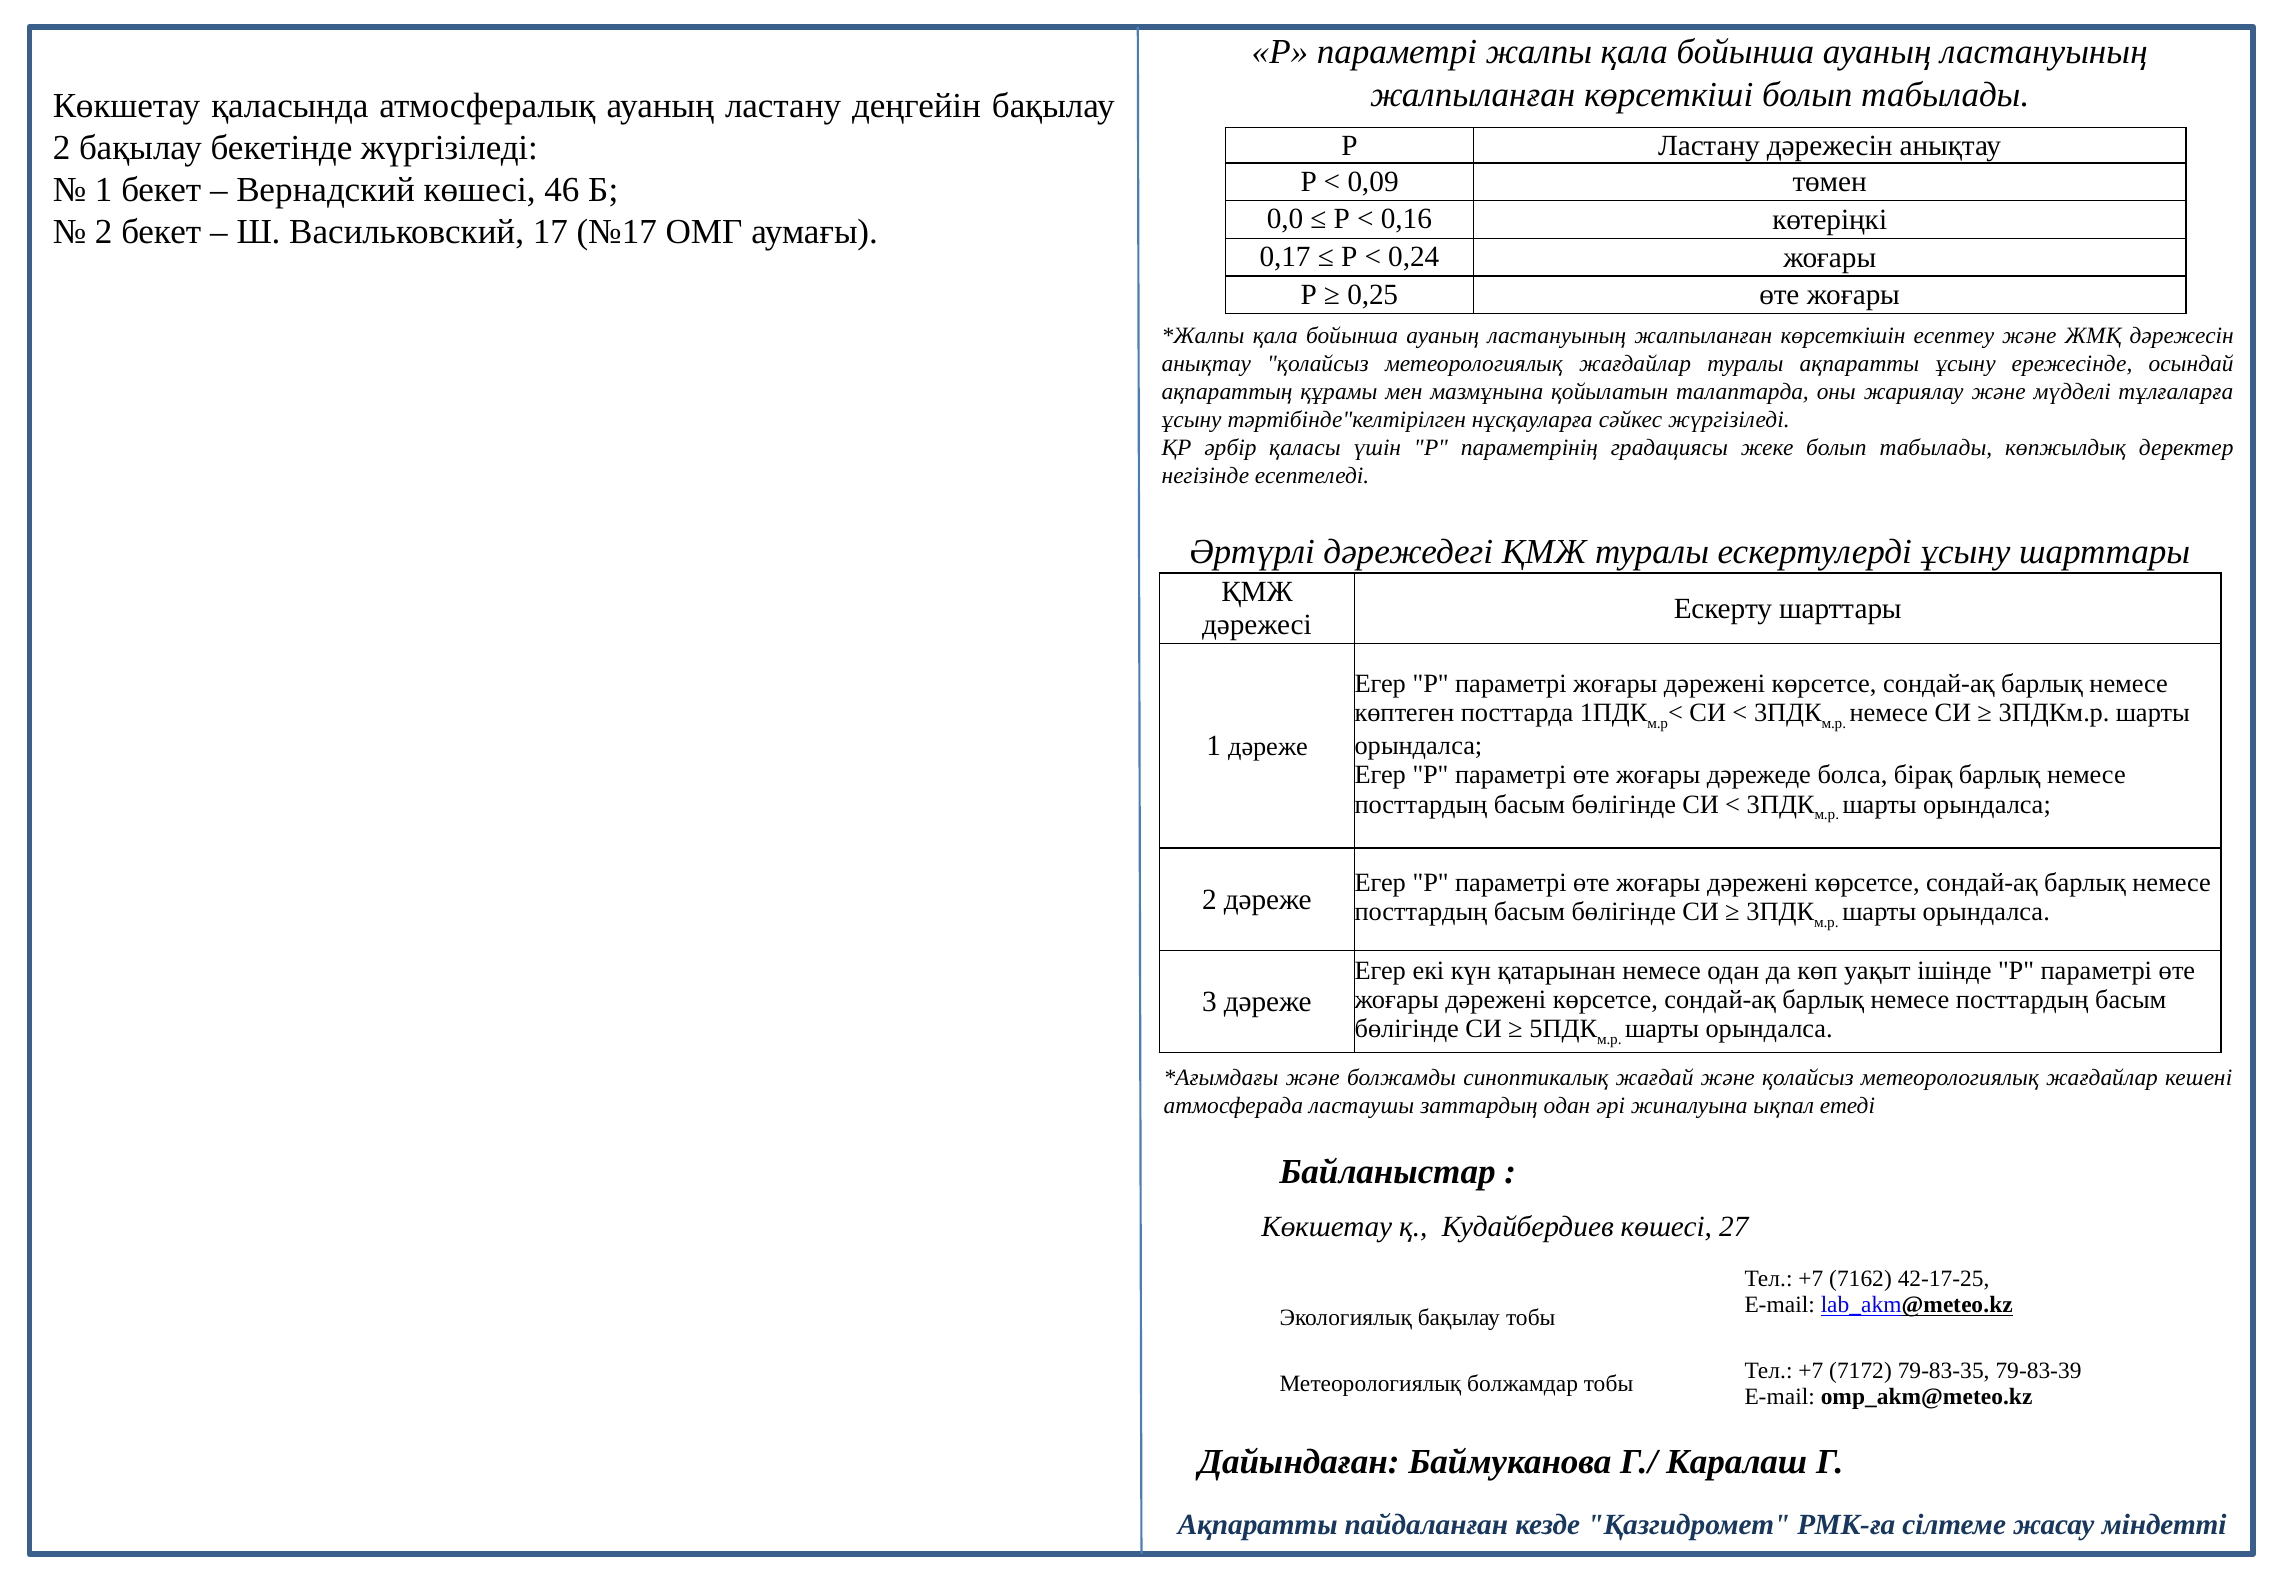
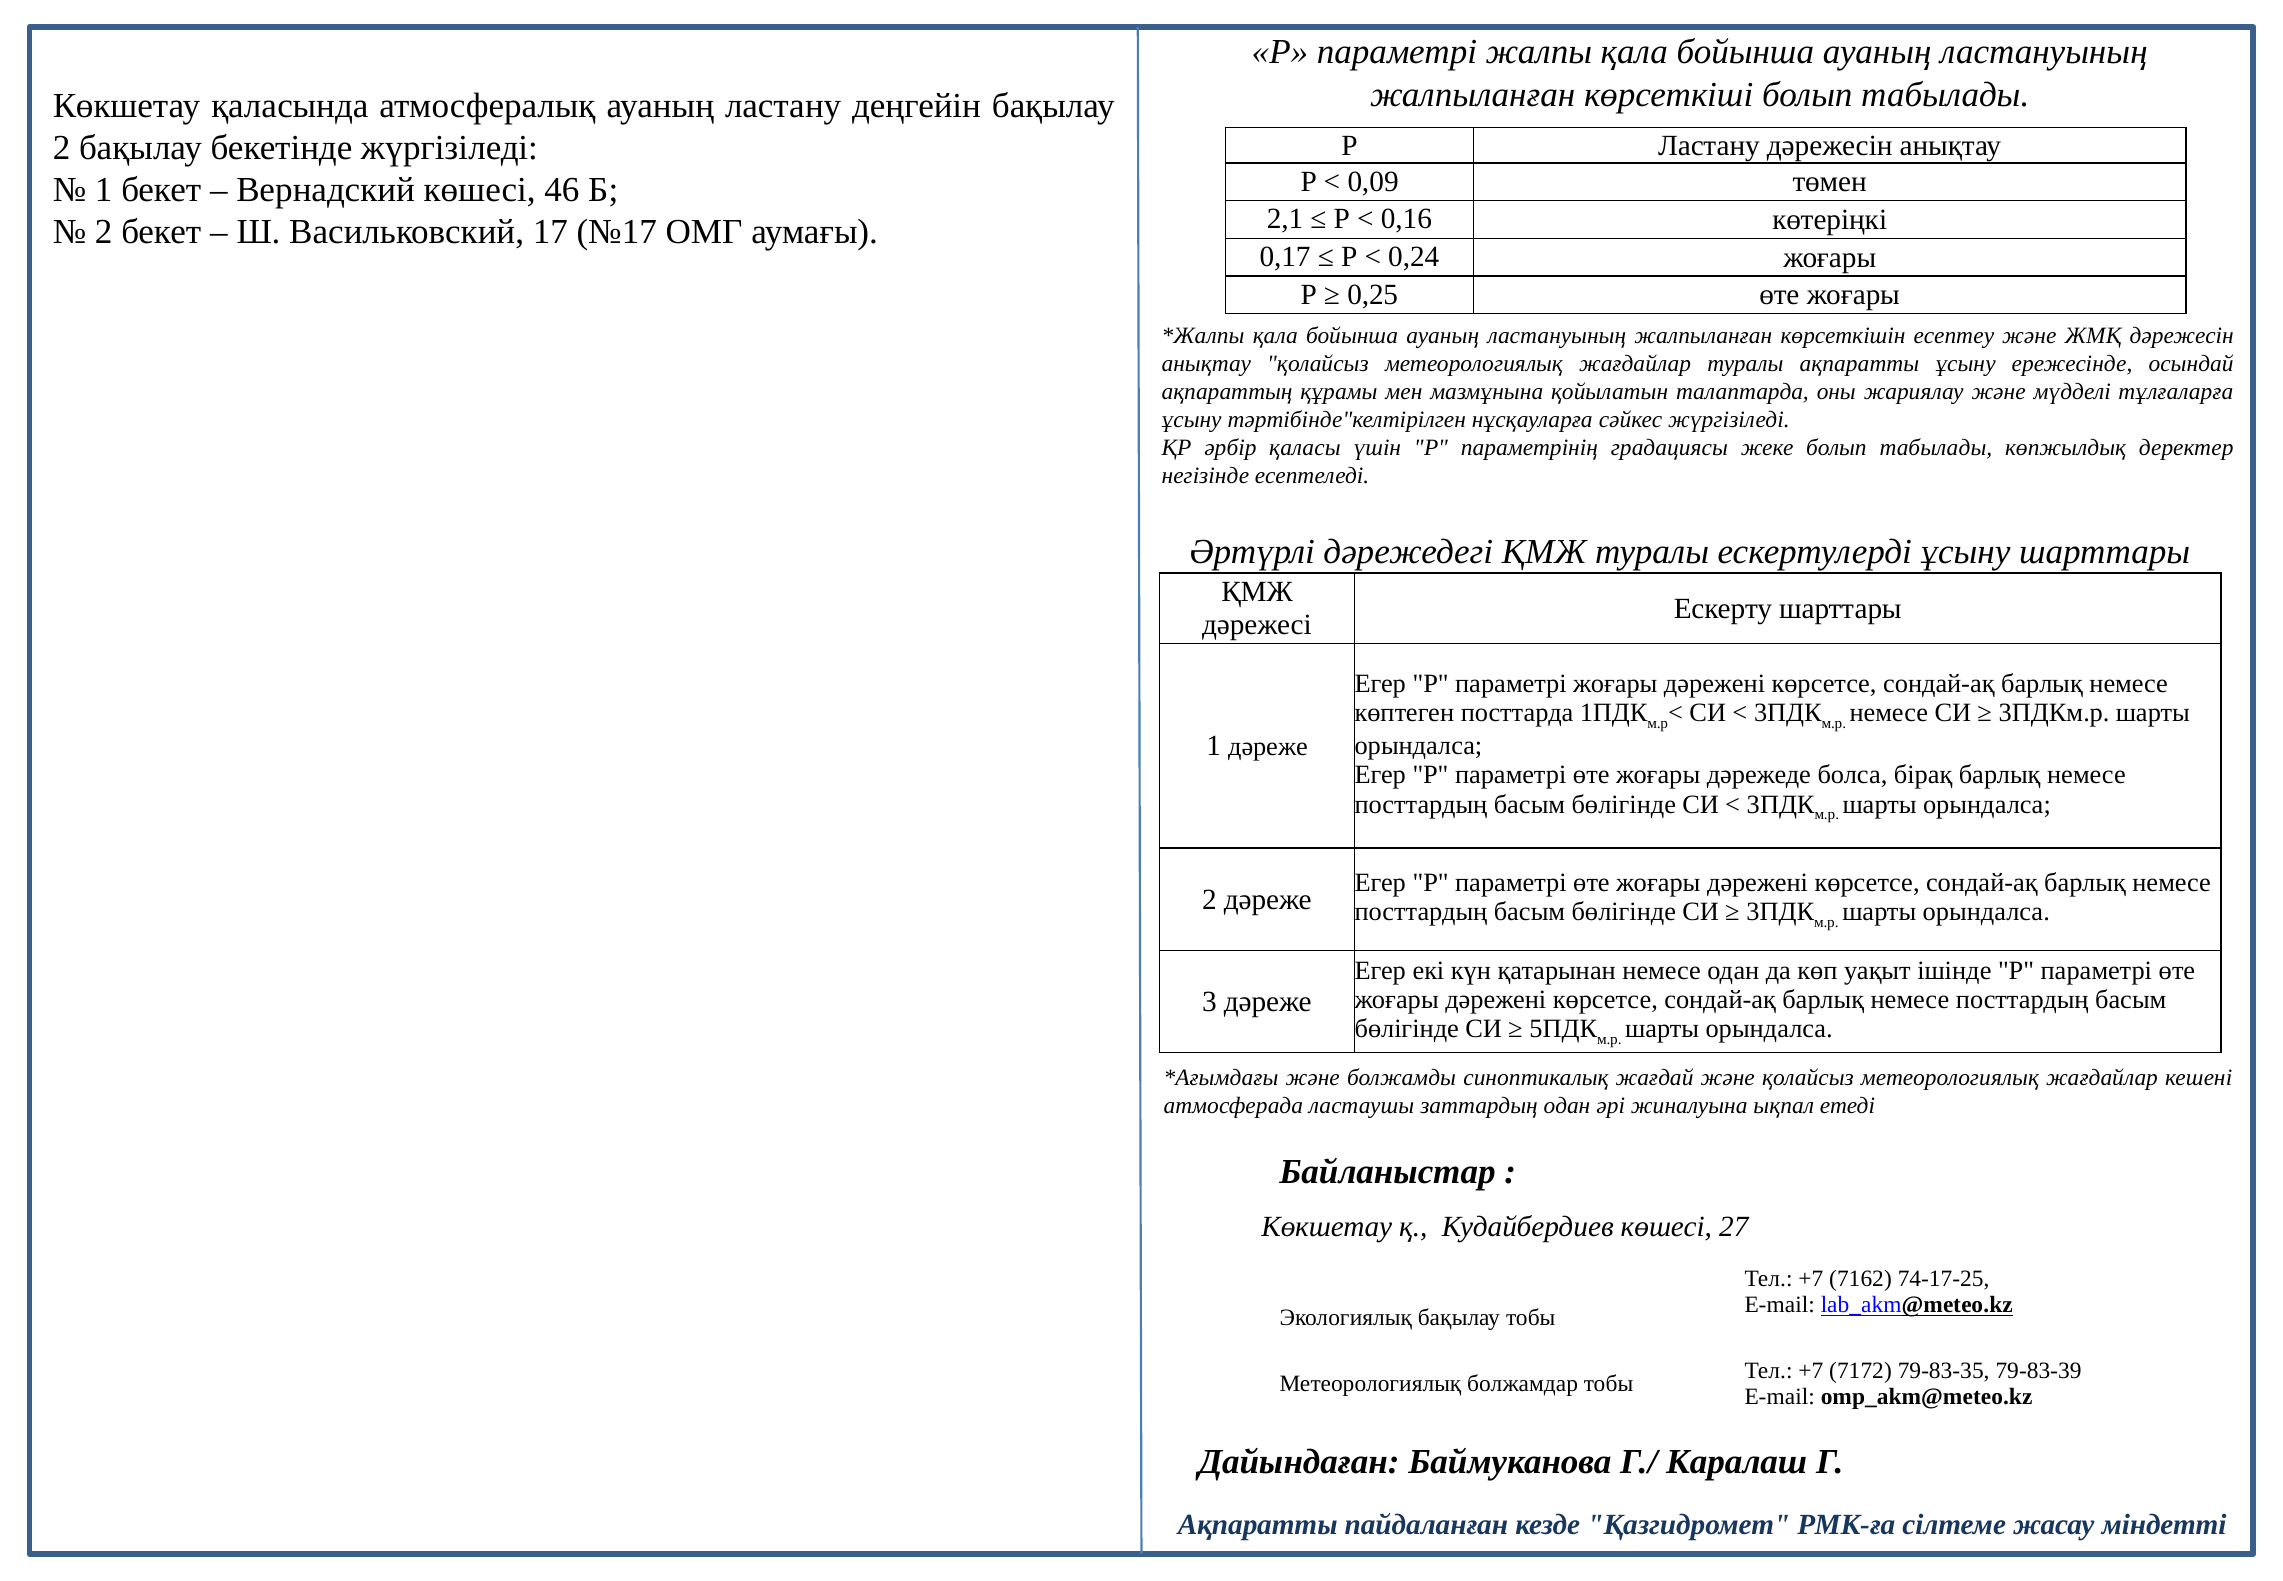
0,0: 0,0 -> 2,1 (1285, 219)
42-17-25: 42-17-25 -> 74-17-25 (1944, 1279)
